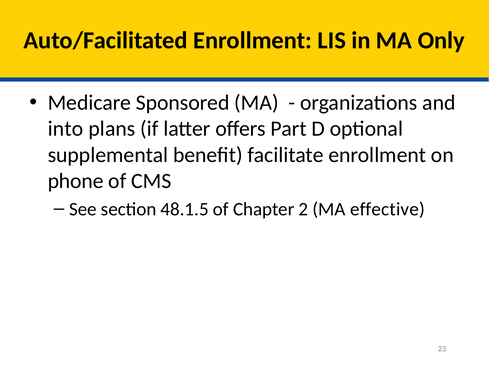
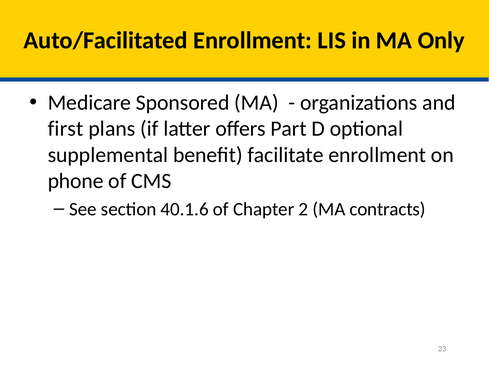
into: into -> first (66, 129)
48.1.5: 48.1.5 -> 40.1.6 (185, 209)
effective: effective -> contracts (388, 209)
